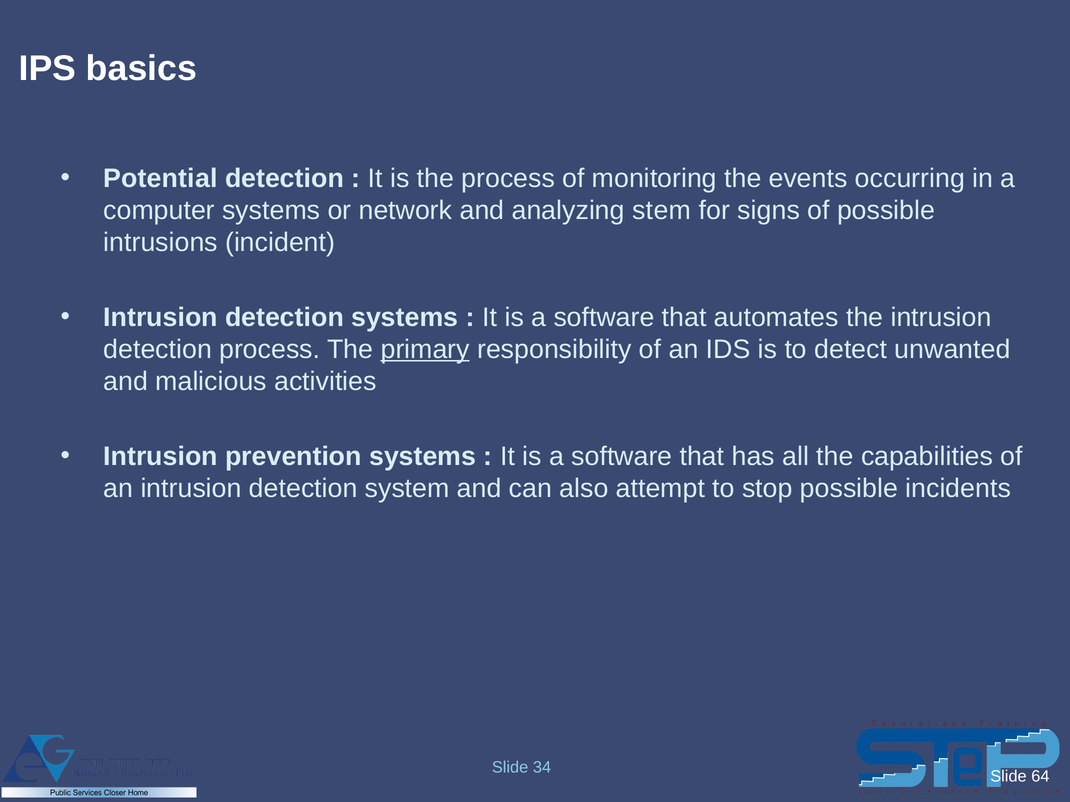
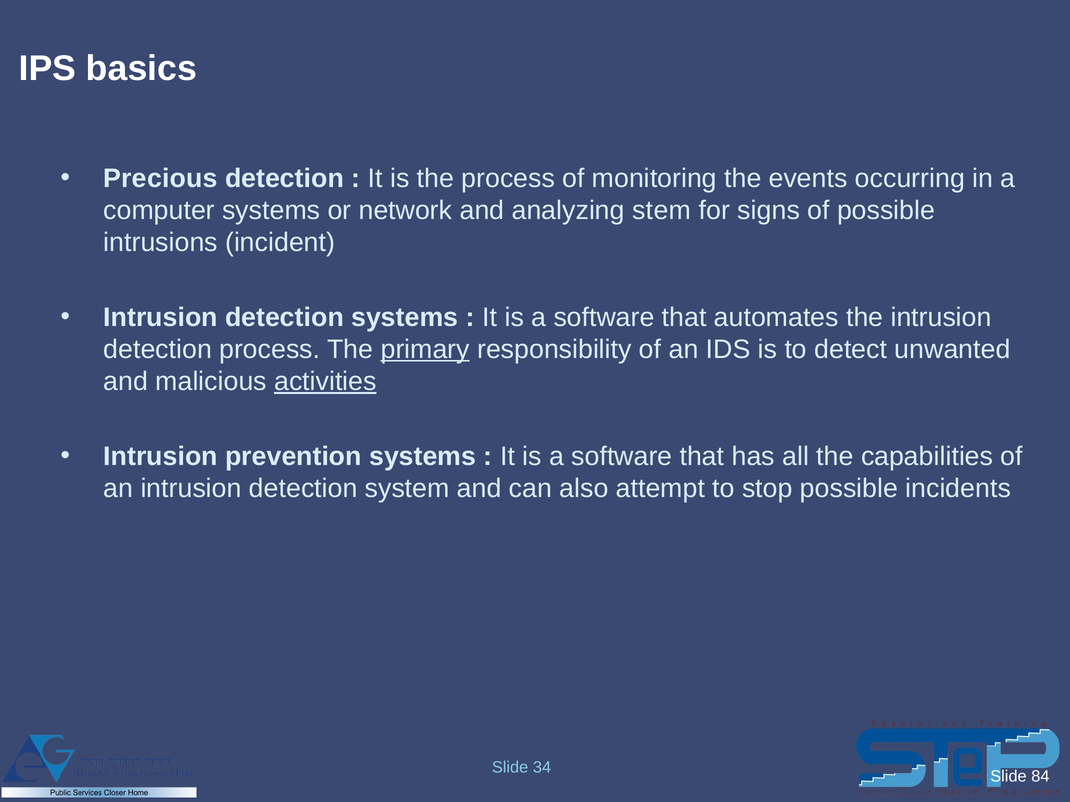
Potential: Potential -> Precious (160, 178)
activities underline: none -> present (325, 382)
64: 64 -> 84 (1040, 777)
